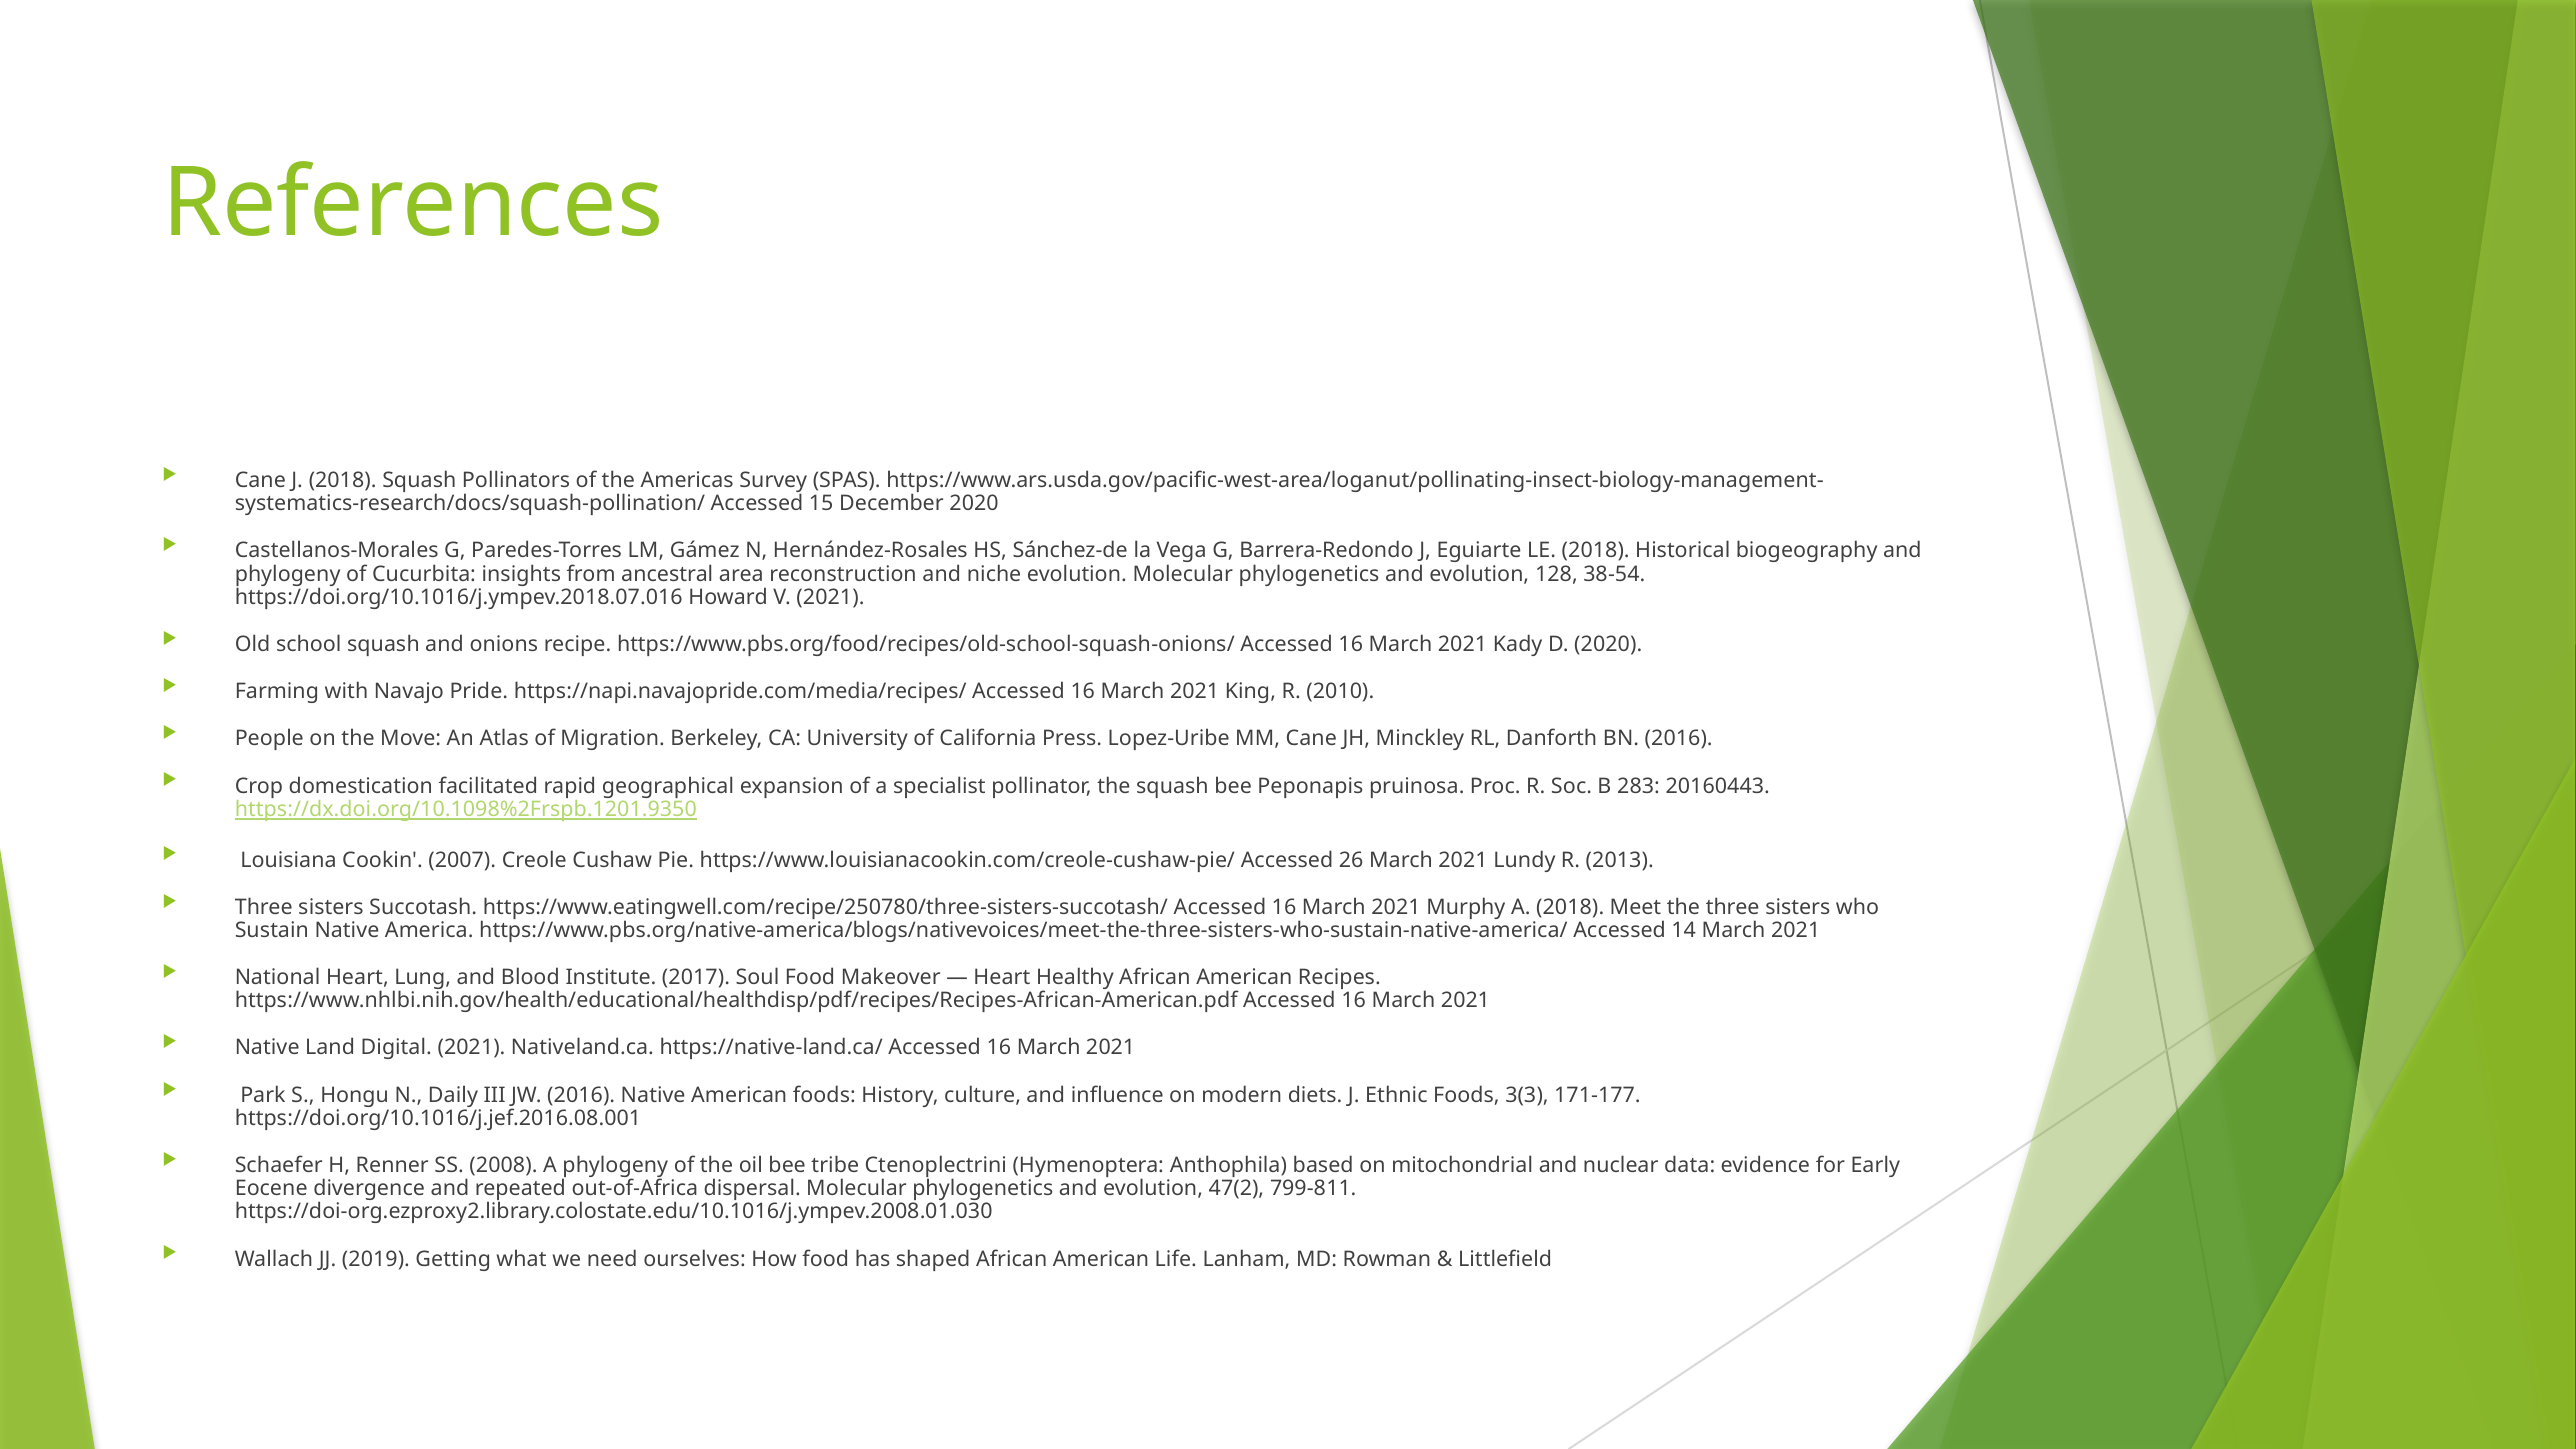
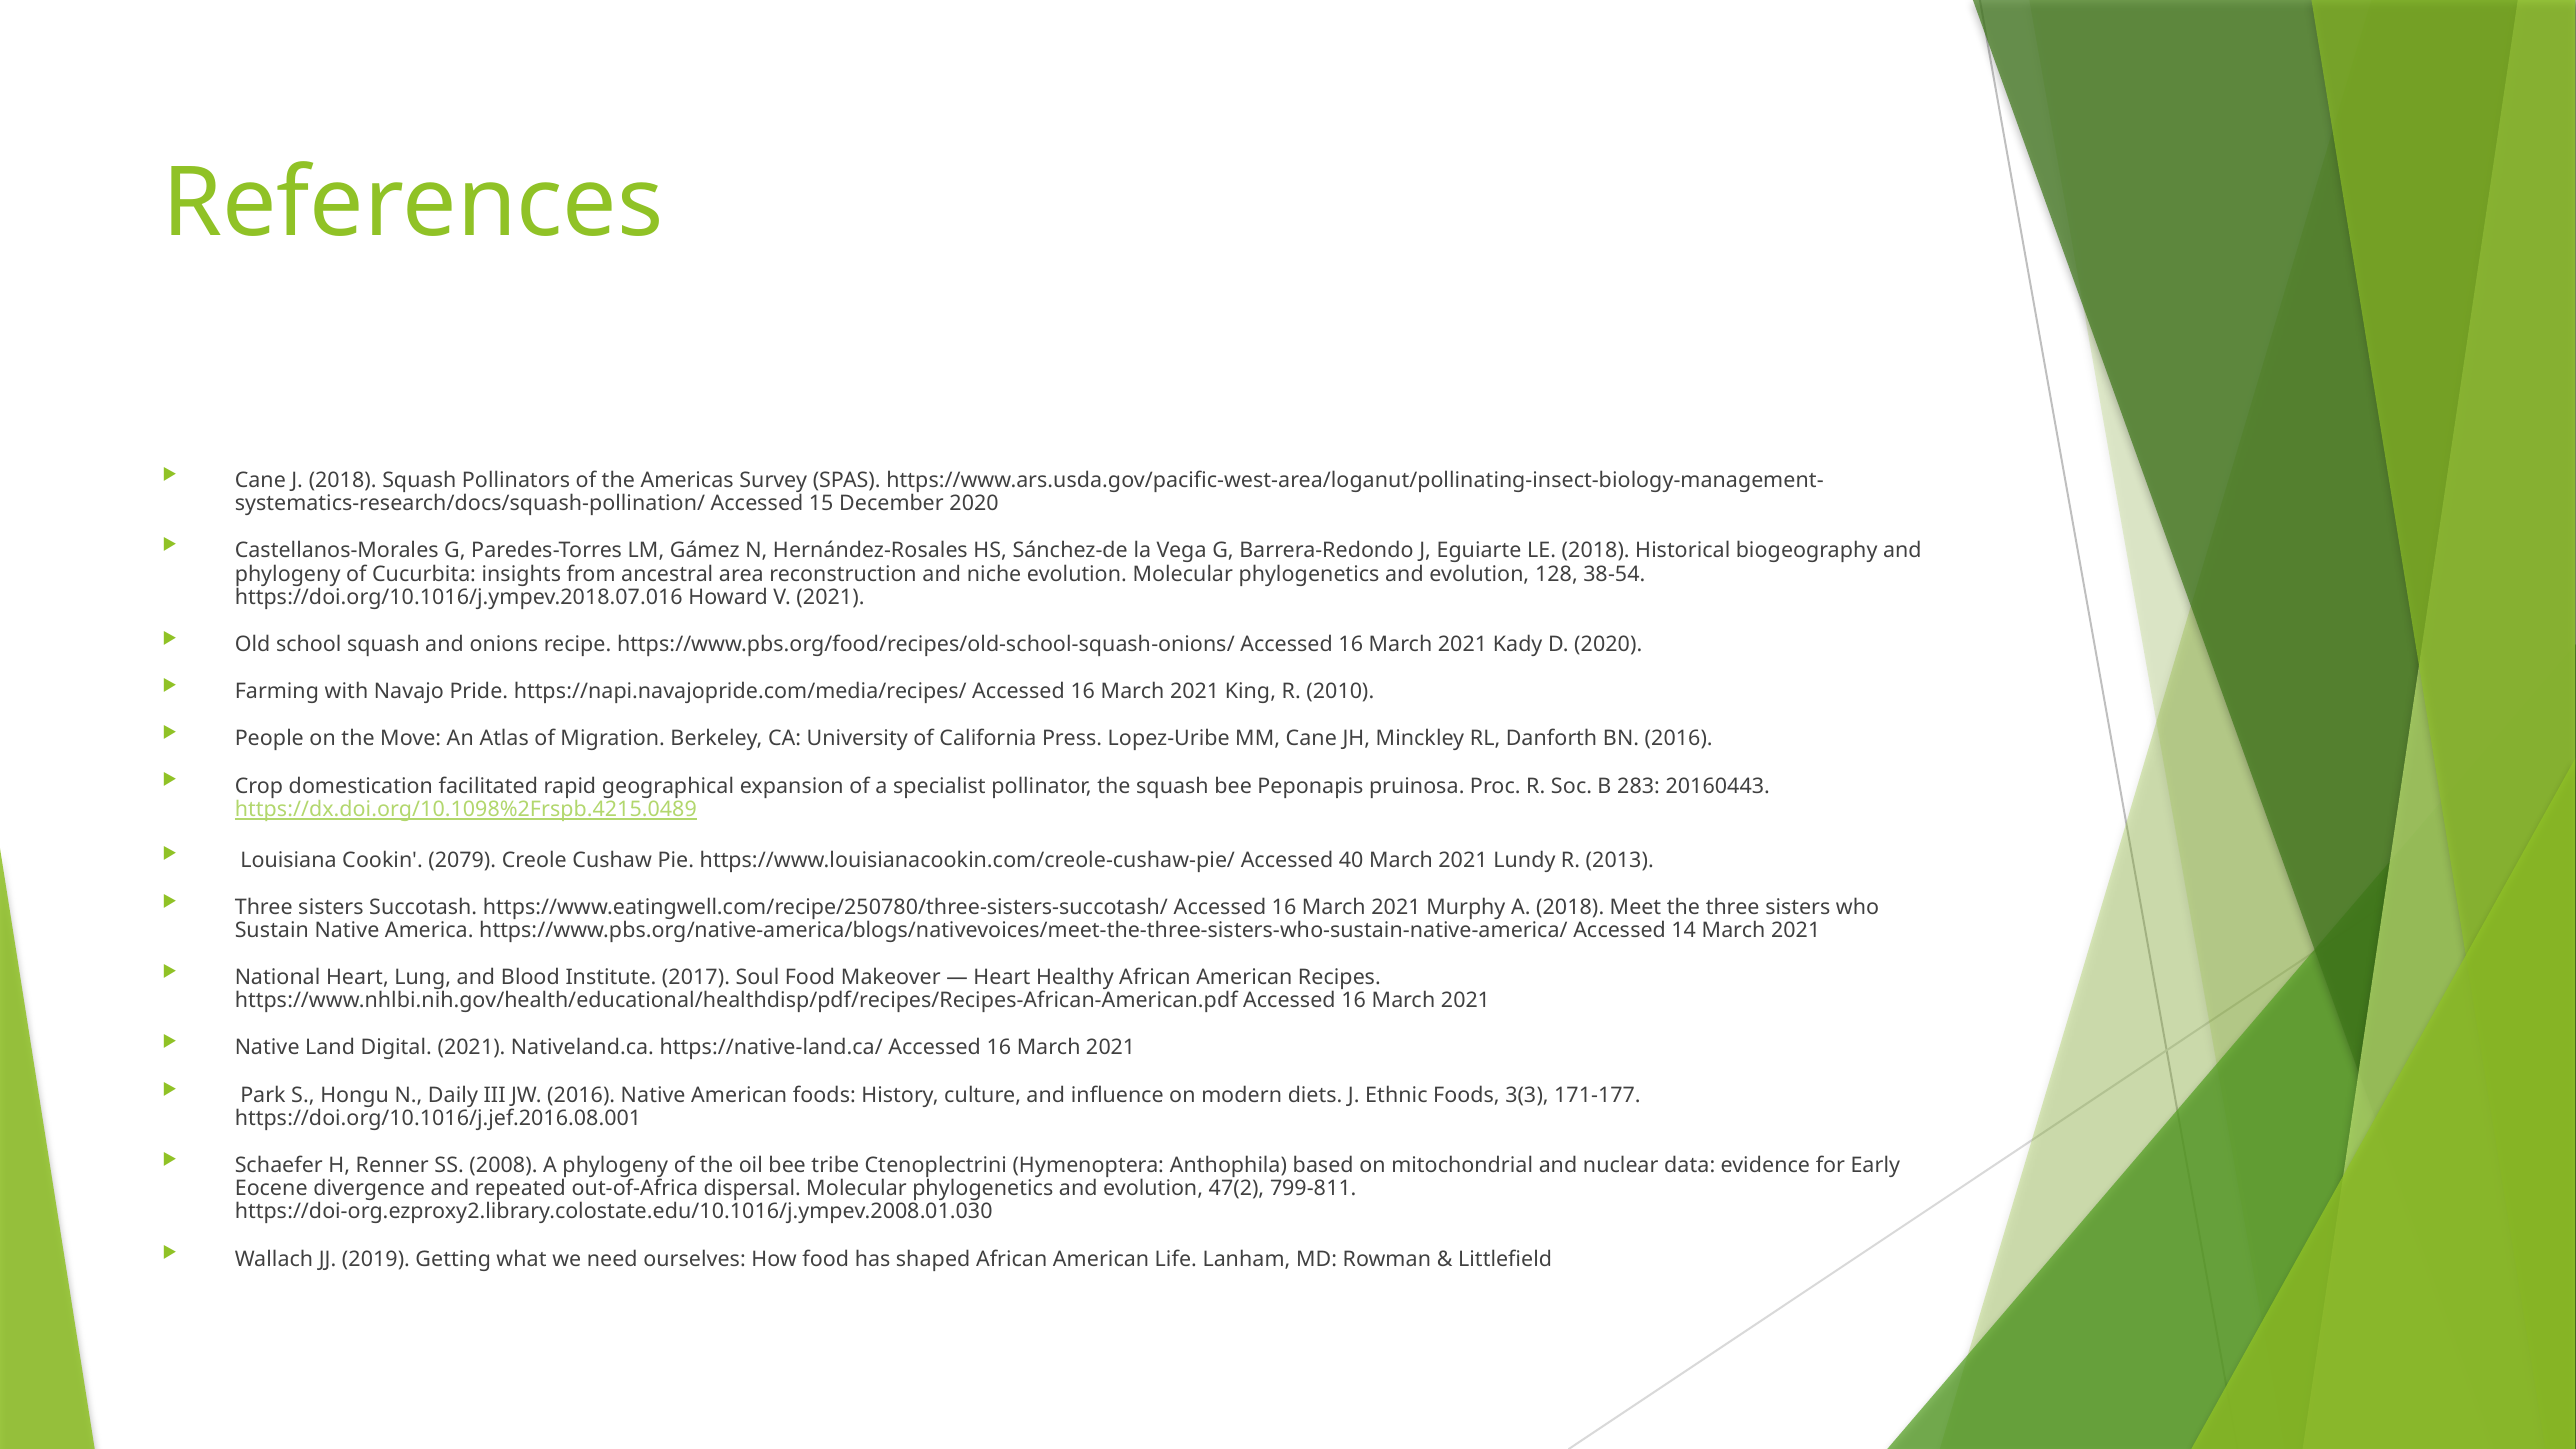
https://dx.doi.org/10.1098%2Frspb.1201.9350: https://dx.doi.org/10.1098%2Frspb.1201.9350 -> https://dx.doi.org/10.1098%2Frspb.4215.0489 (466, 809)
2007: 2007 -> 2079 (462, 860)
26: 26 -> 40 (1351, 860)
